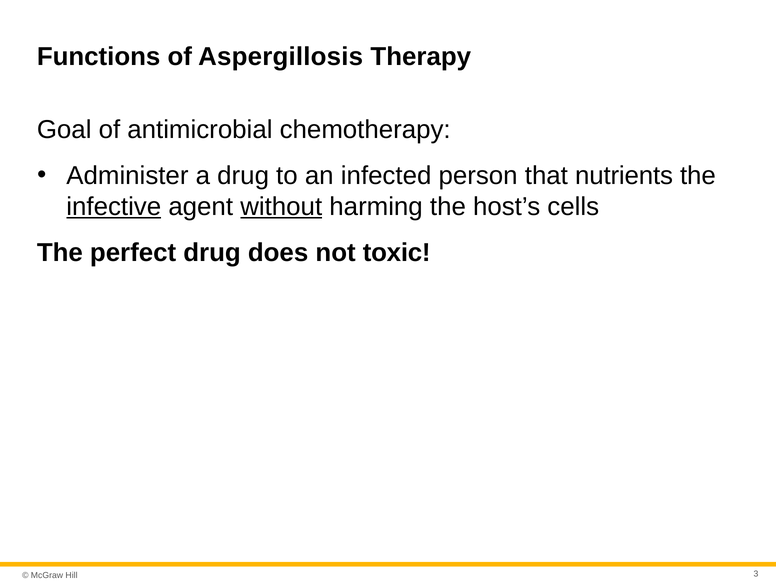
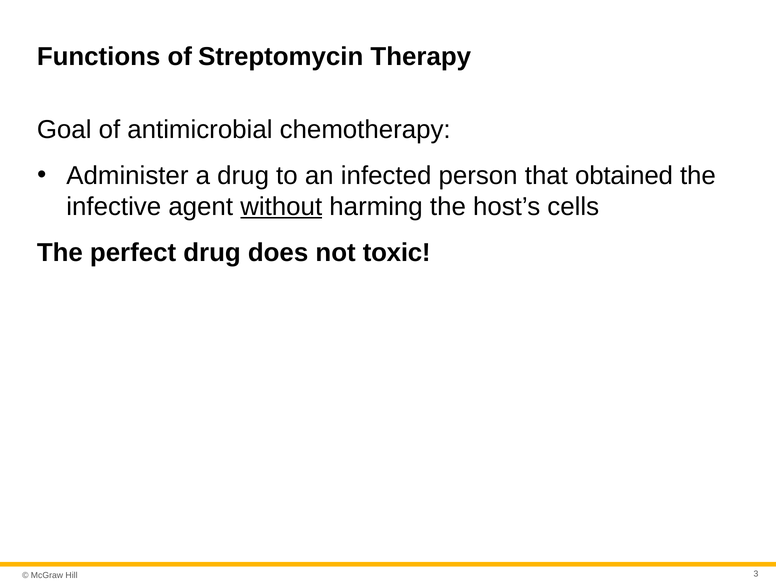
Aspergillosis: Aspergillosis -> Streptomycin (281, 56)
nutrients: nutrients -> obtained (624, 176)
infective underline: present -> none (114, 207)
